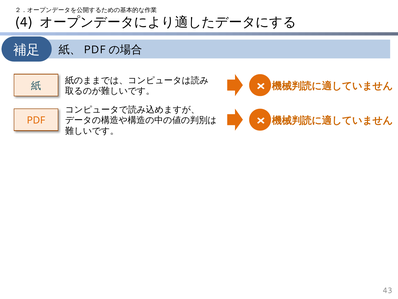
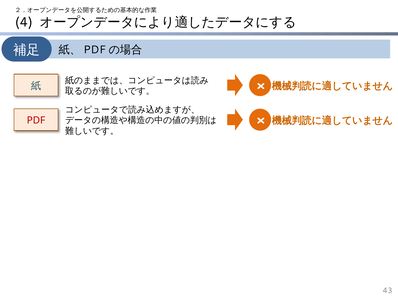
PDF colour: orange -> red (36, 120)
